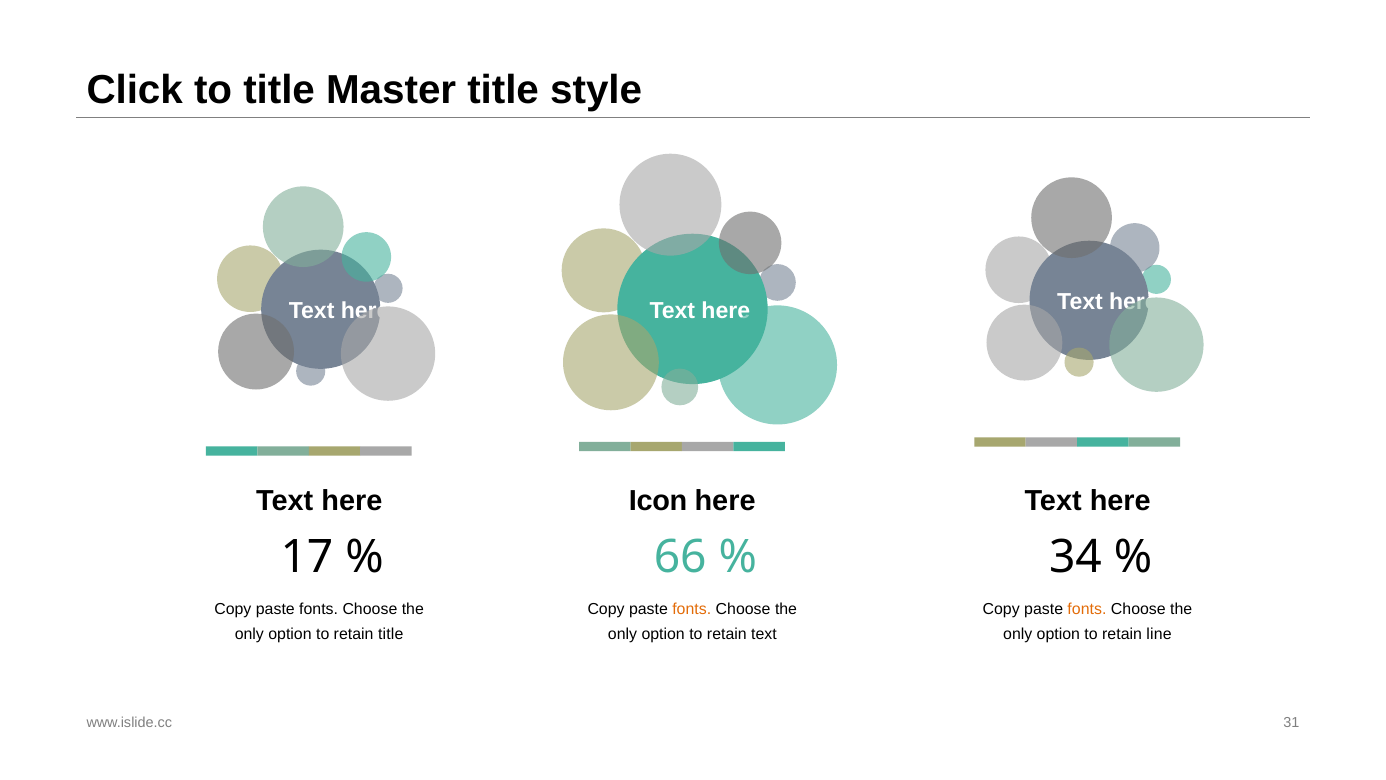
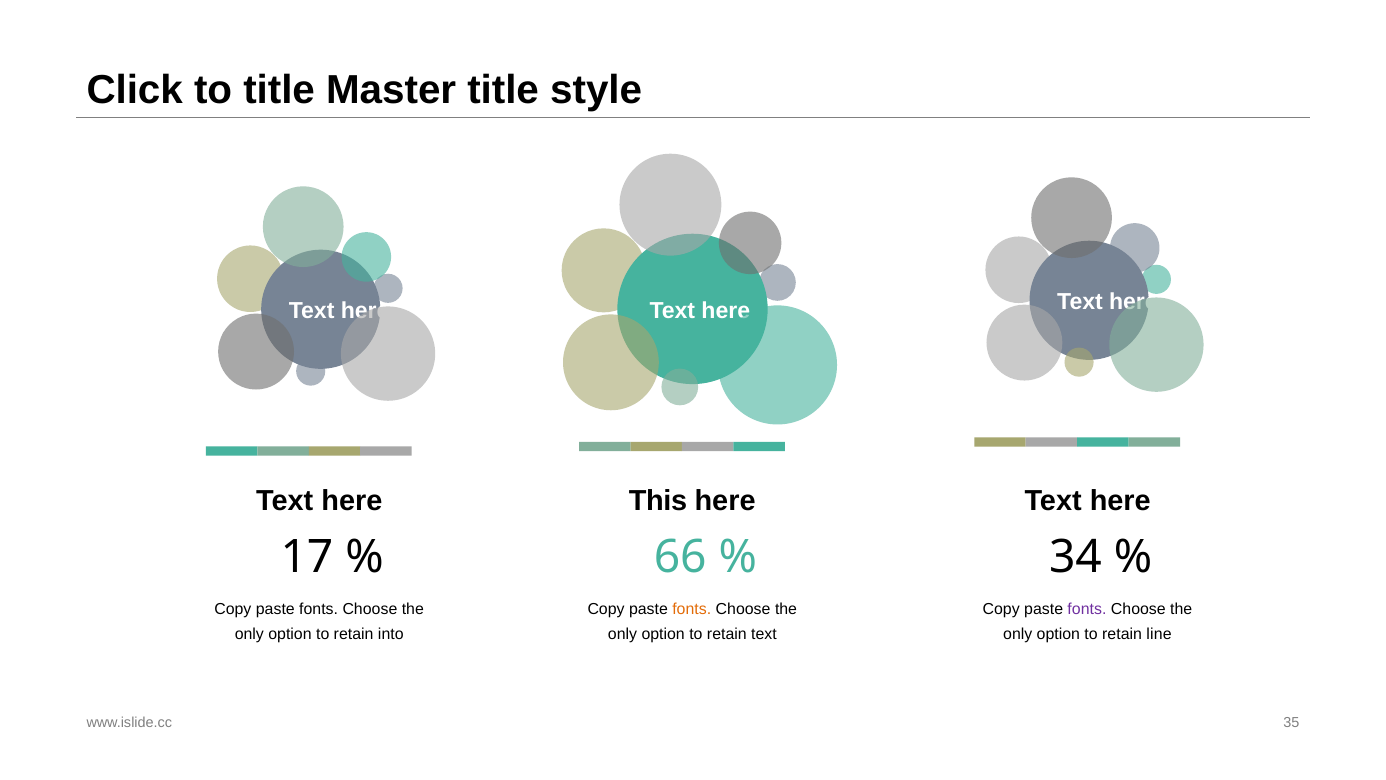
Icon: Icon -> This (658, 501)
fonts colour: orange -> purple (1087, 609)
retain title: title -> into (391, 634)
31: 31 -> 35 (1291, 722)
